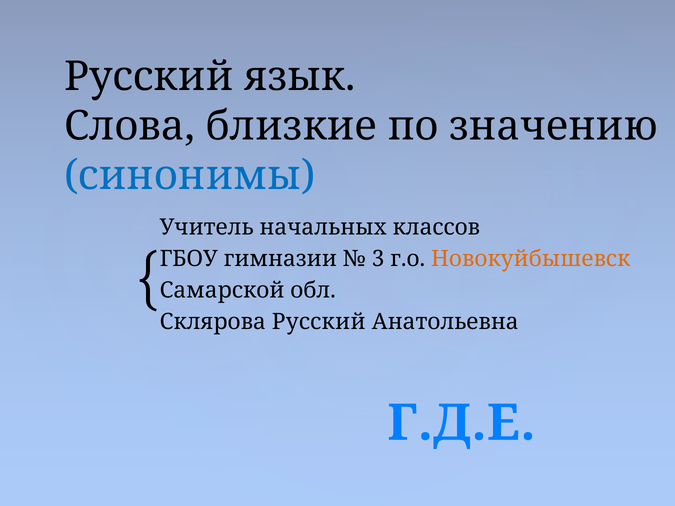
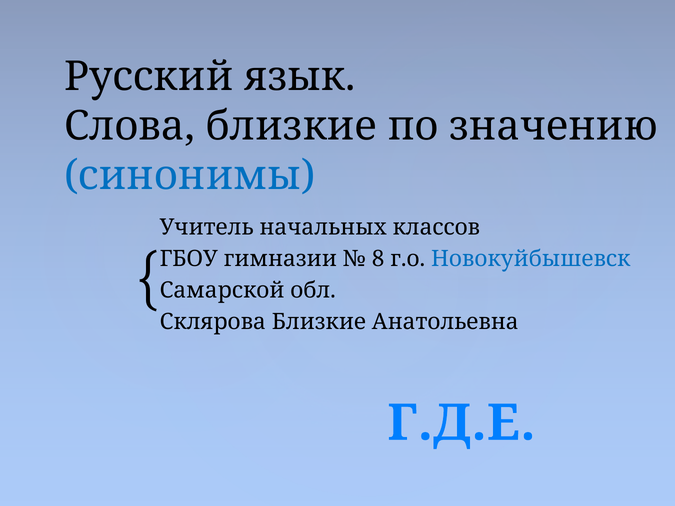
3: 3 -> 8 (378, 259)
Новокуйбышевск colour: orange -> blue (531, 259)
Склярова Русский: Русский -> Близкие (319, 322)
